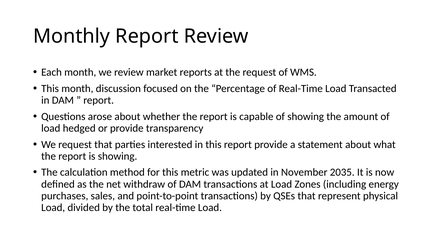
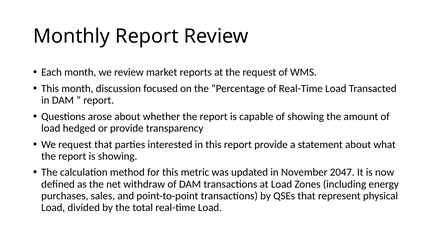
2035: 2035 -> 2047 (342, 172)
